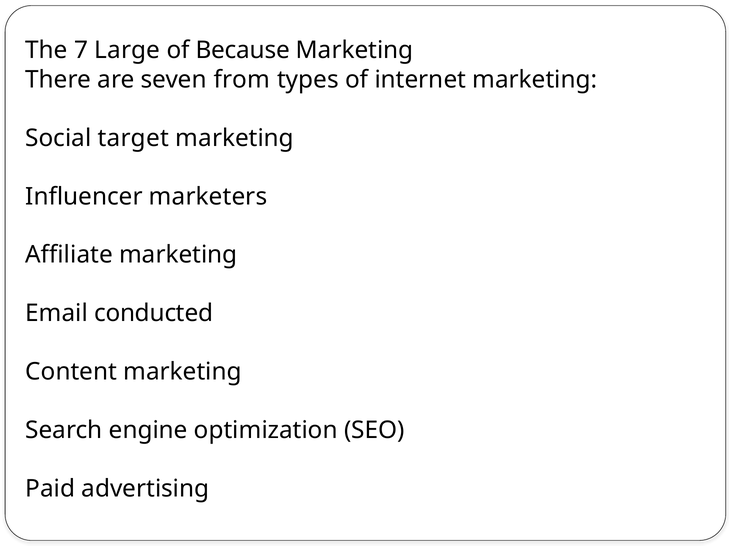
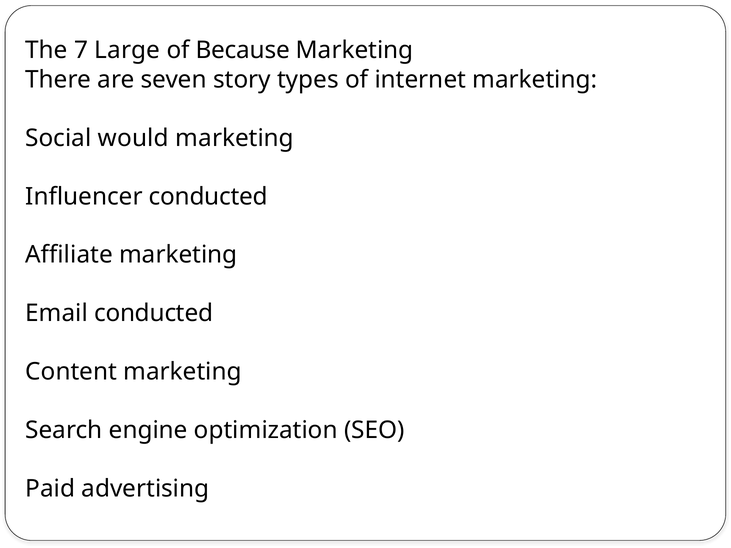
from: from -> story (242, 80)
target: target -> would (133, 138)
Influencer marketers: marketers -> conducted (208, 197)
